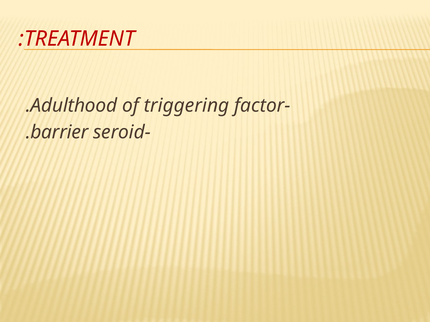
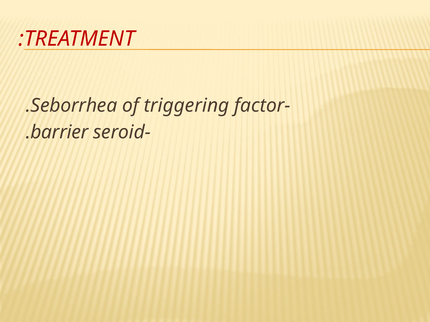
Adulthood: Adulthood -> Seborrhea (74, 106)
